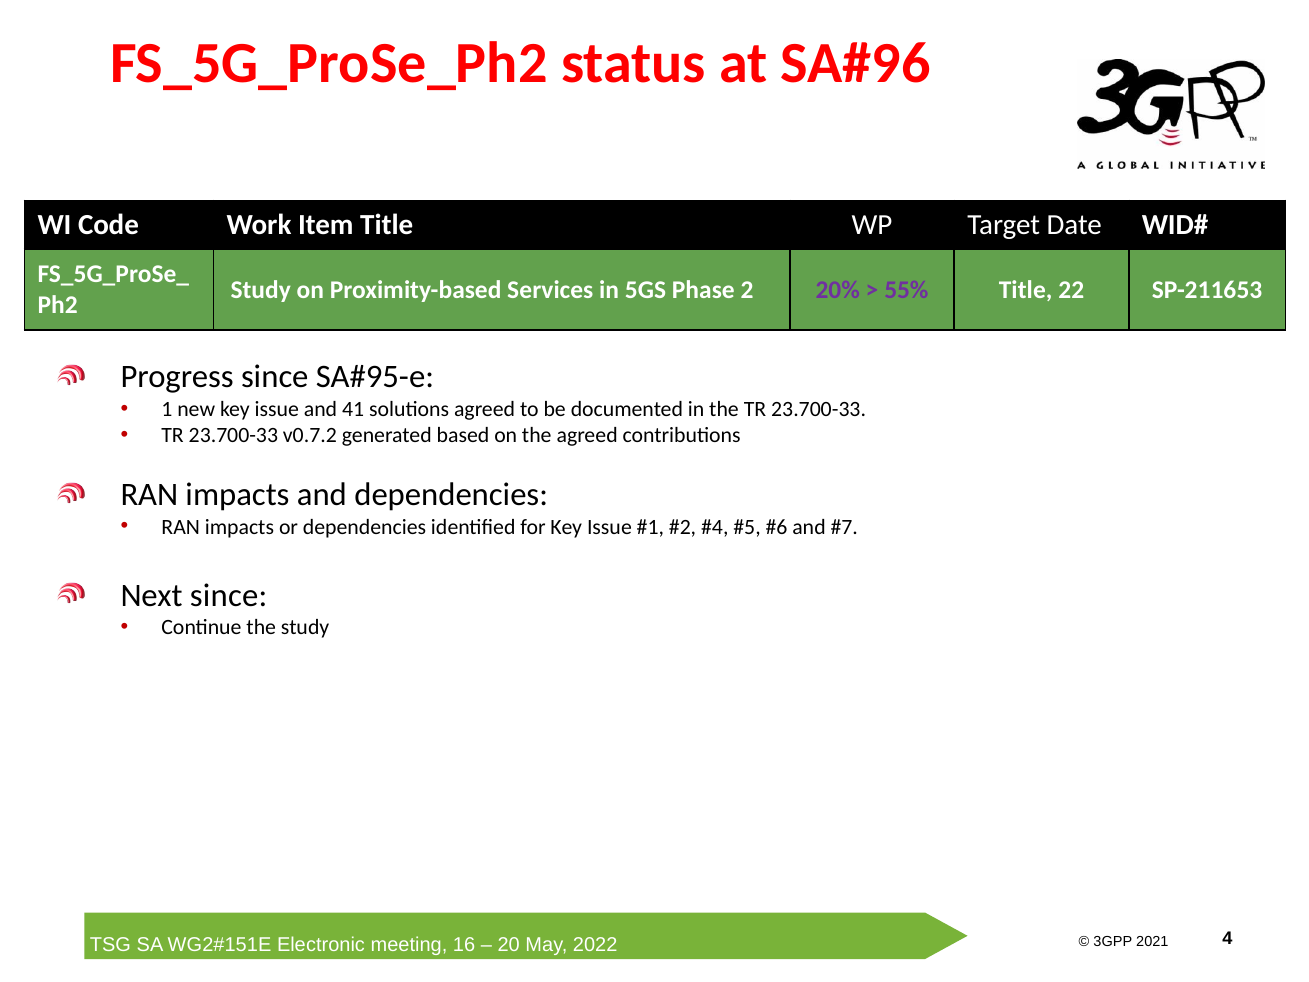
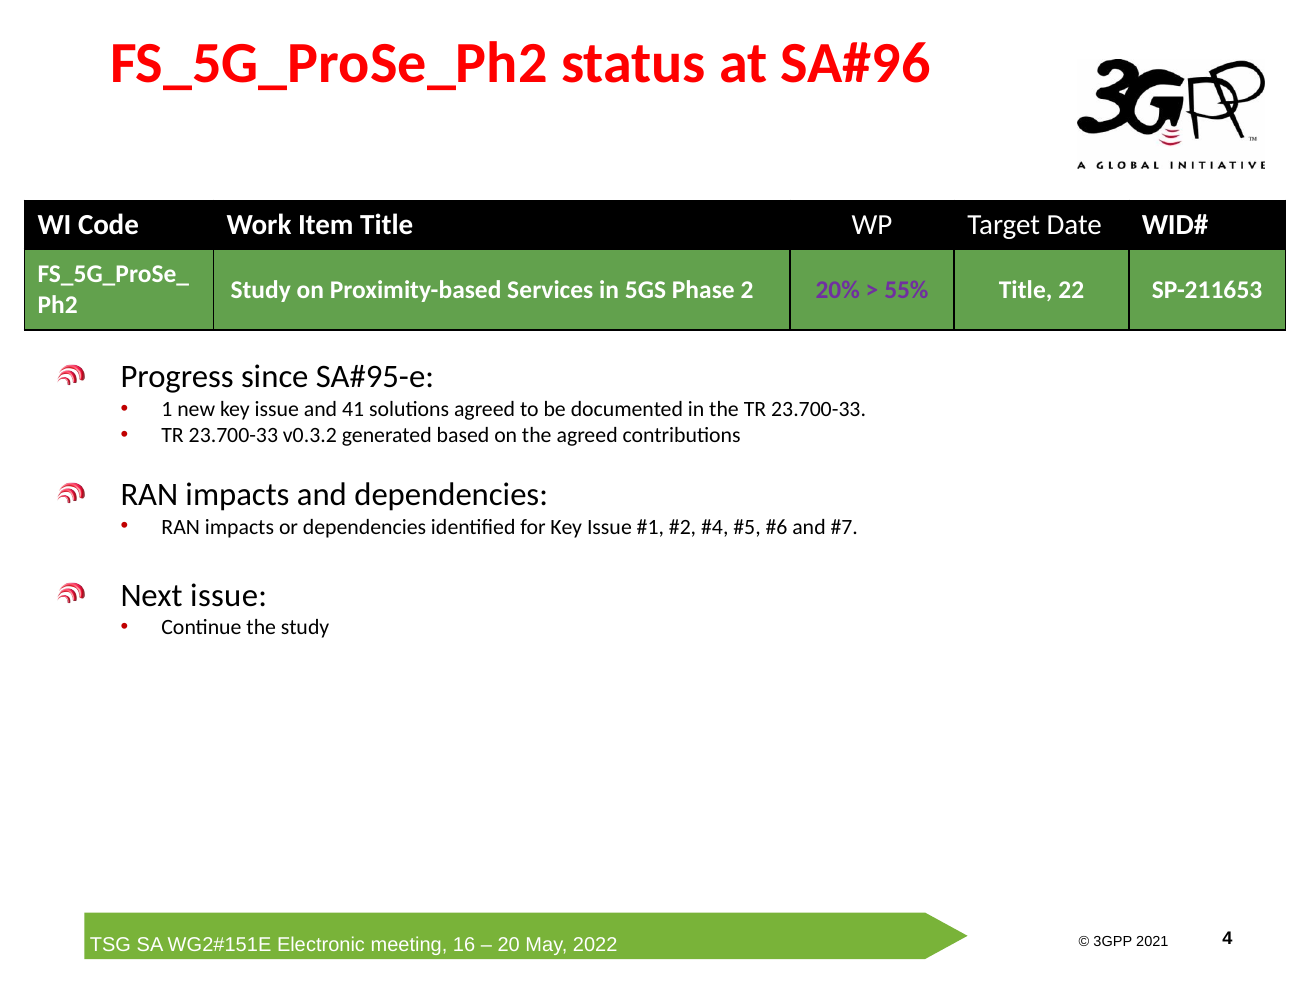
v0.7.2: v0.7.2 -> v0.3.2 (310, 435)
Next since: since -> issue (229, 595)
